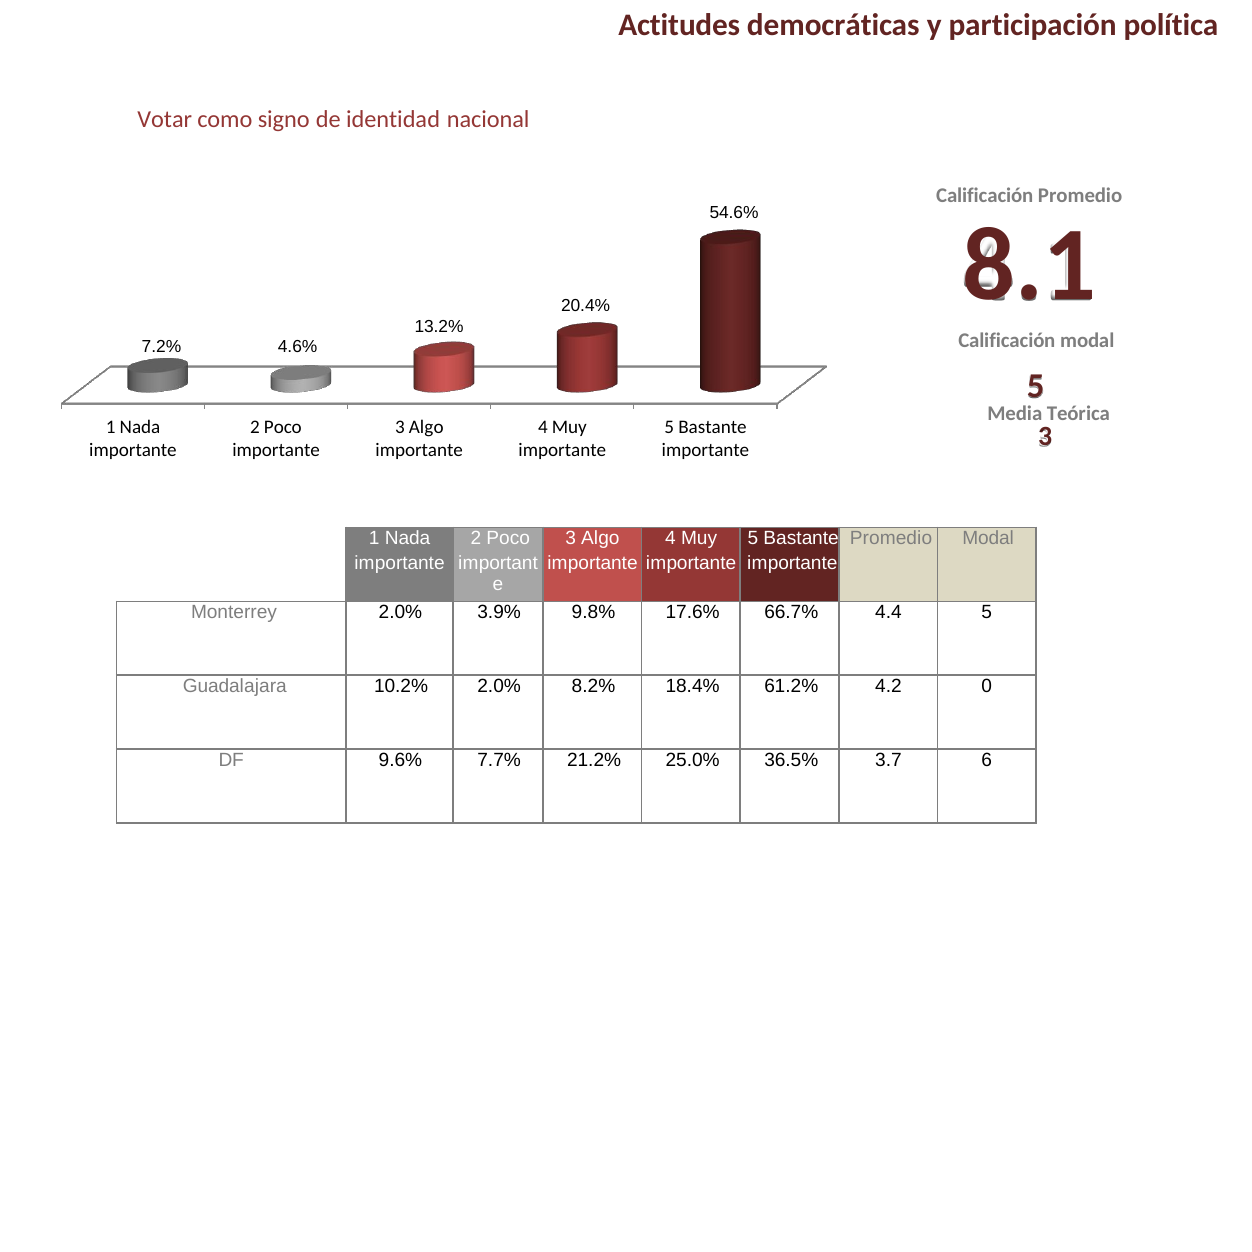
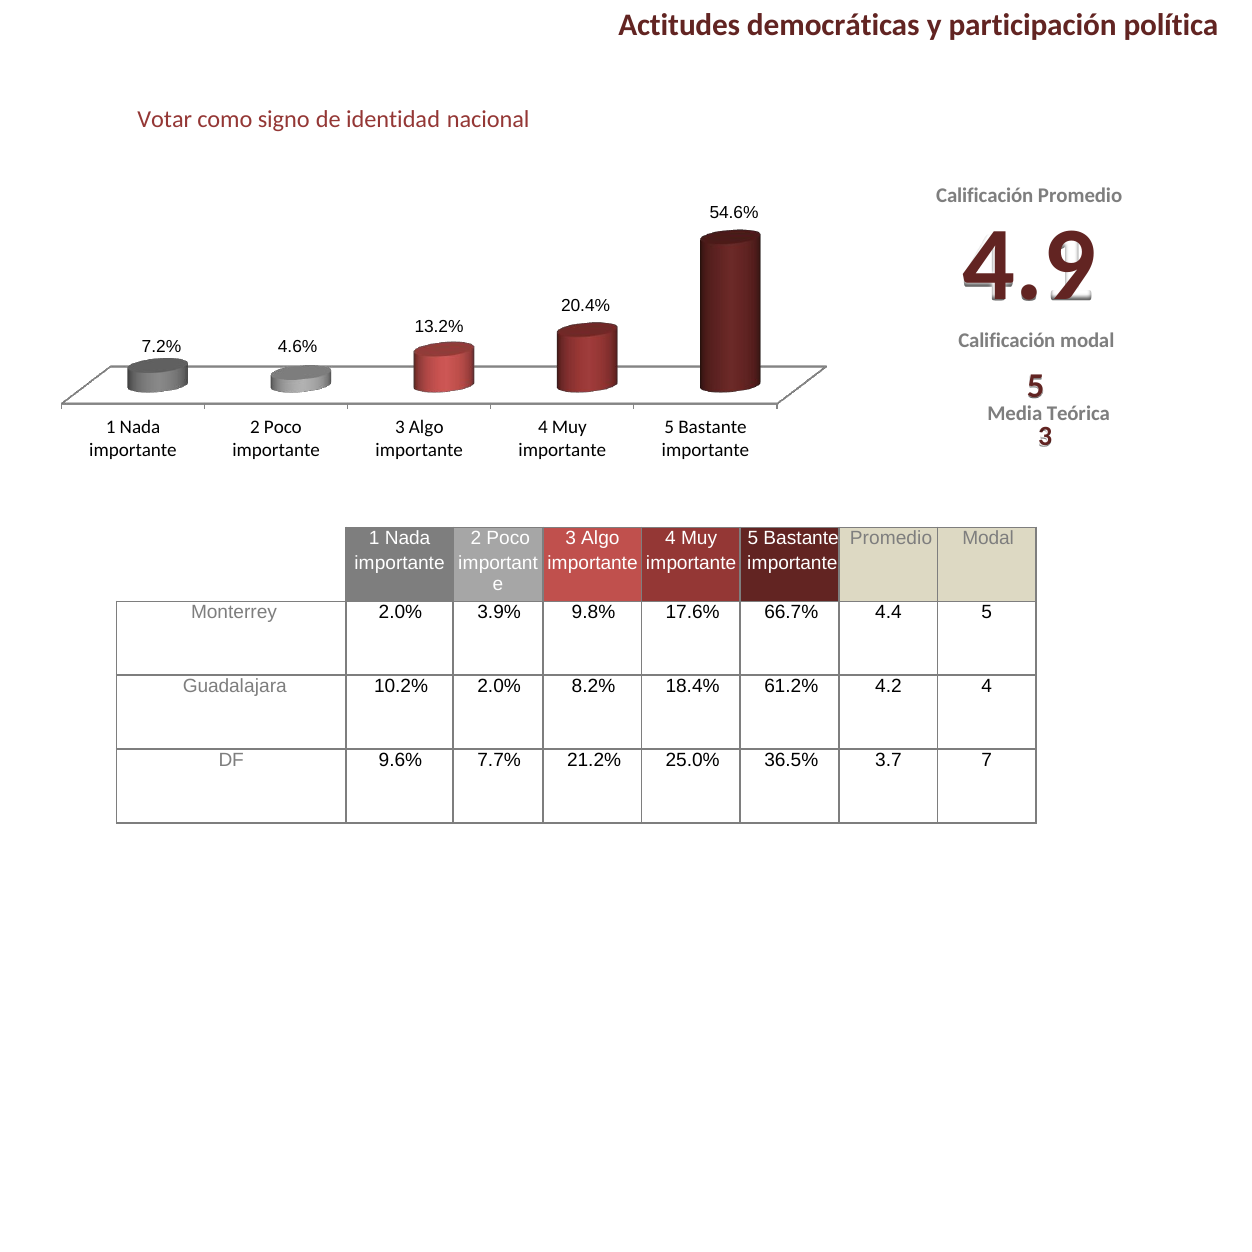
8.1: 8.1 -> 4.9 (1029, 265)
4.2 0: 0 -> 4 (987, 686)
6: 6 -> 7 (987, 760)
